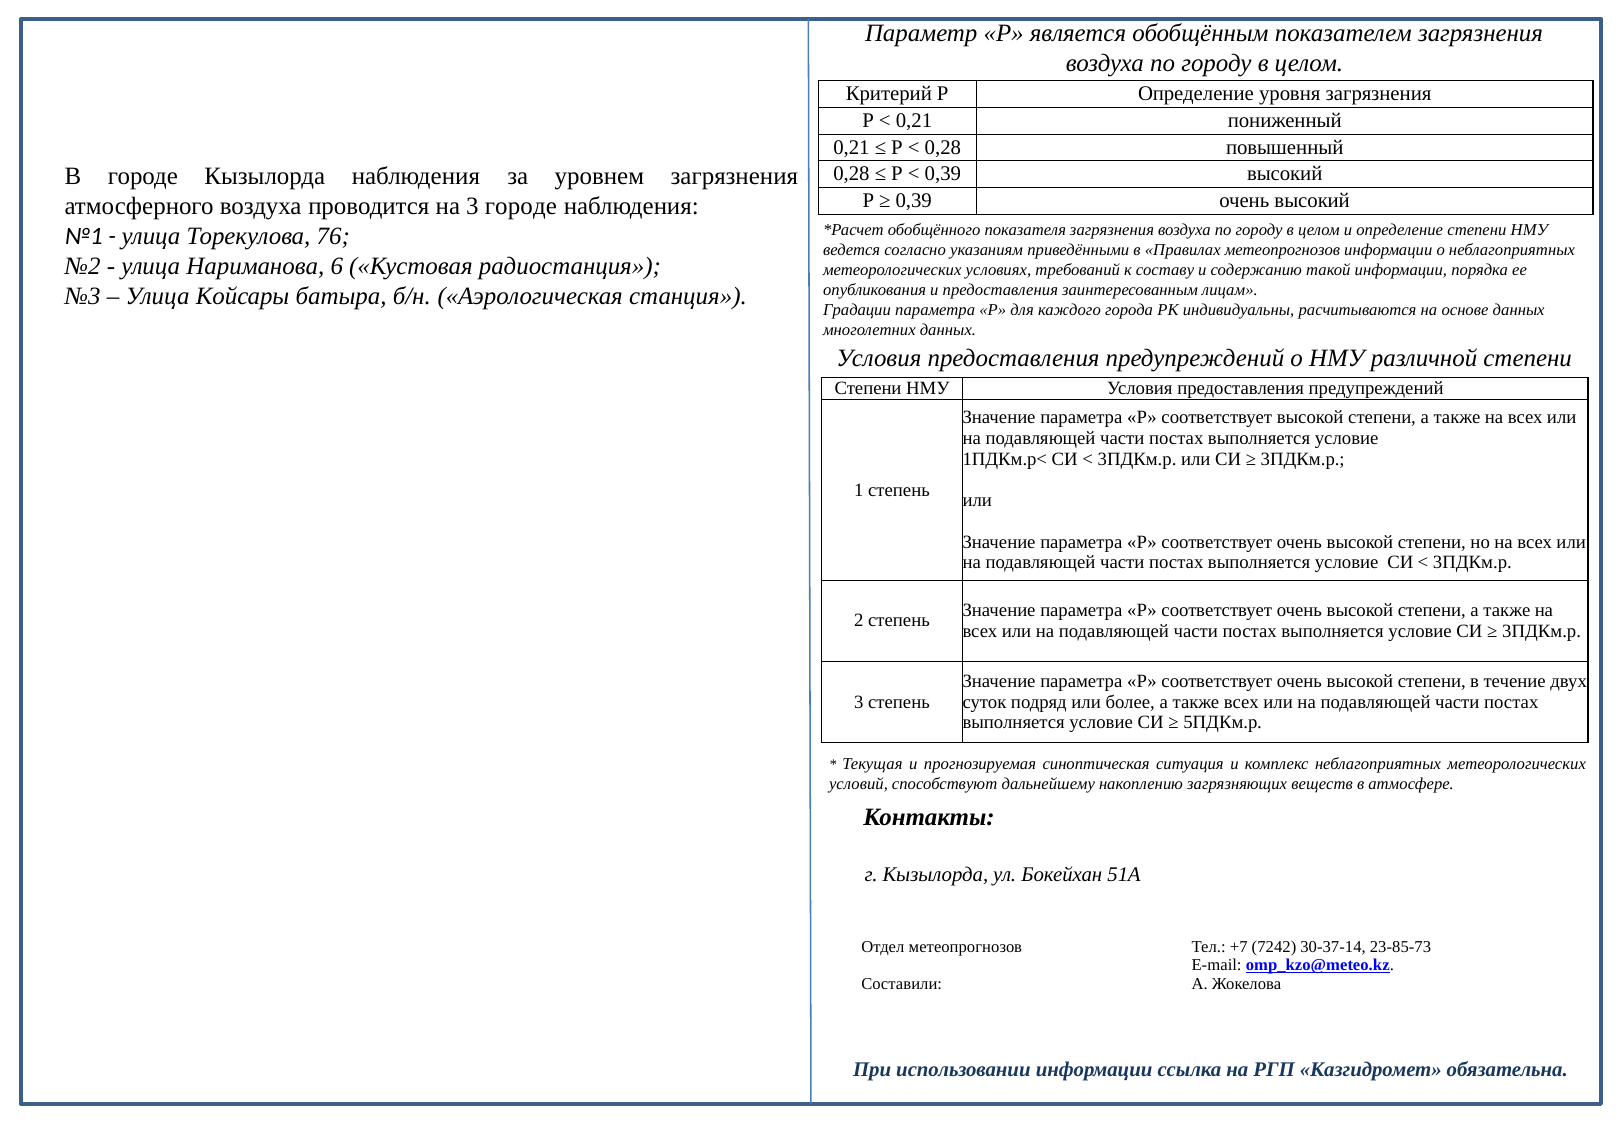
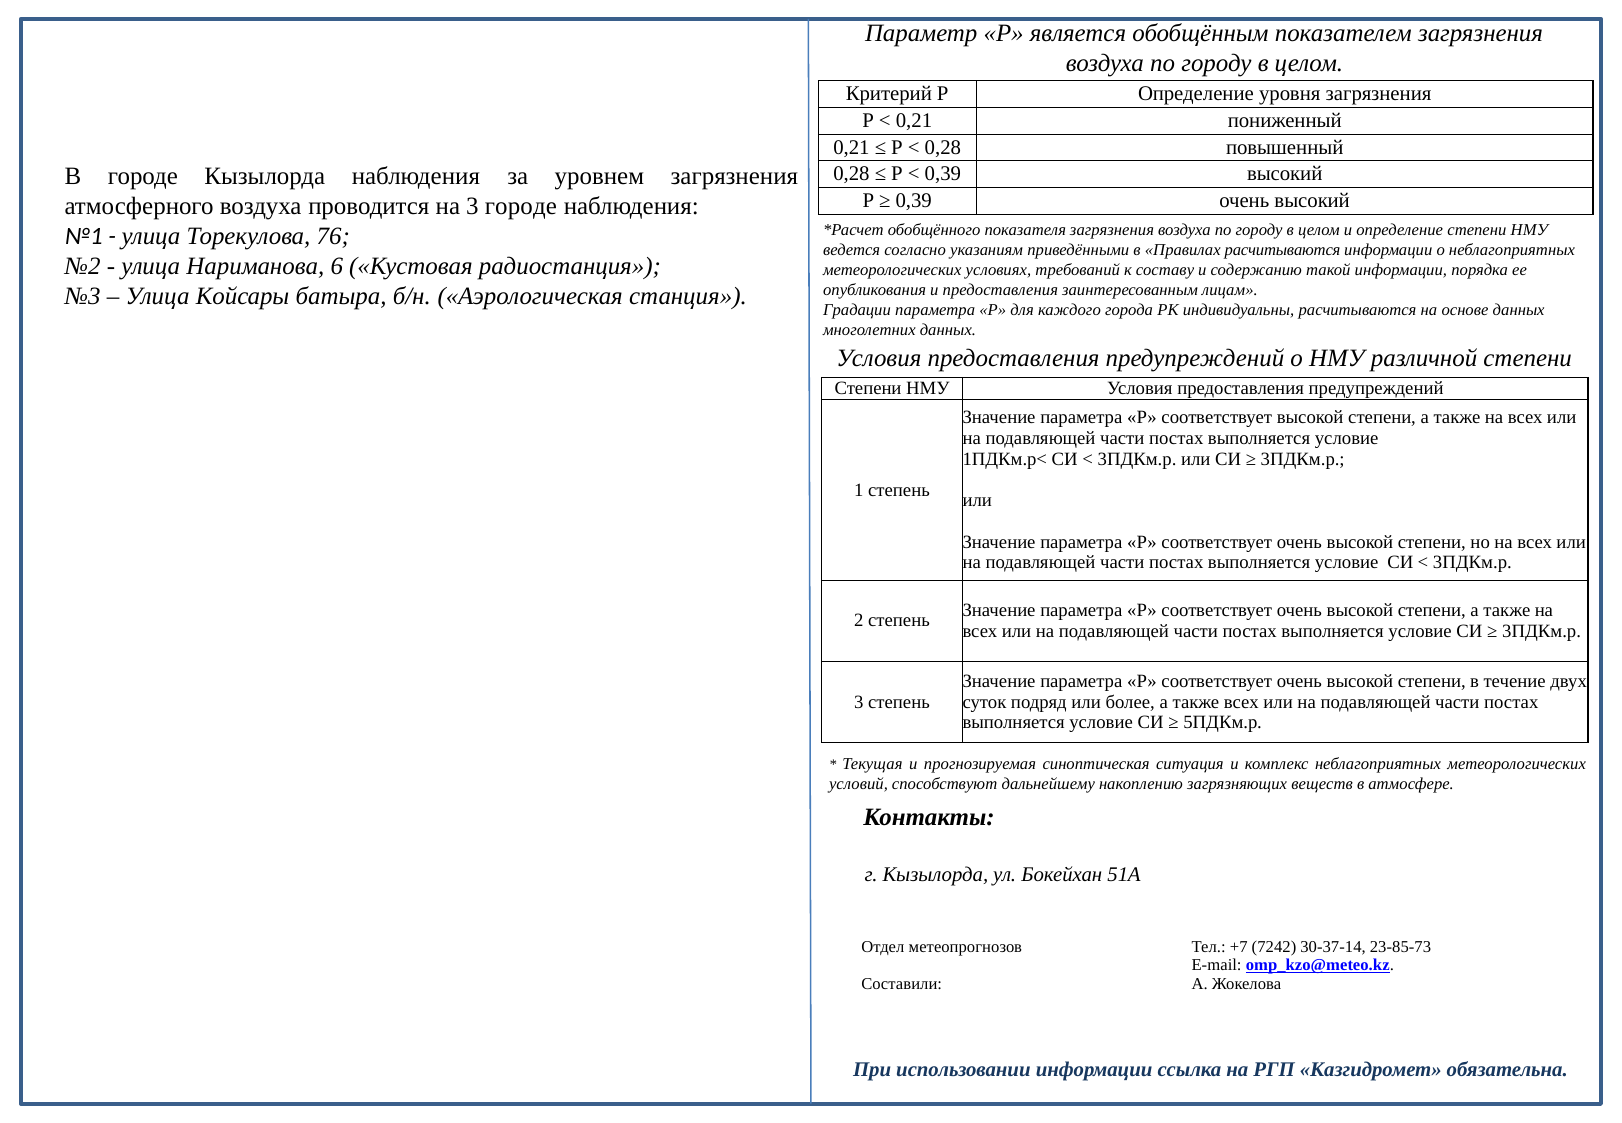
Правилах метеопрогнозов: метеопрогнозов -> расчитываются (1283, 250)
